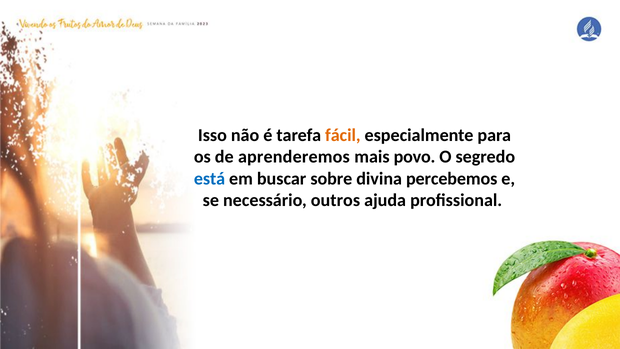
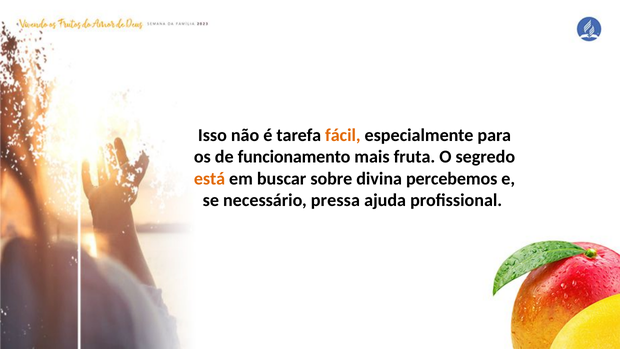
aprenderemos: aprenderemos -> funcionamento (294, 157)
povo: povo -> fruta (414, 157)
está colour: blue -> orange (210, 178)
outros: outros -> pressa (335, 200)
